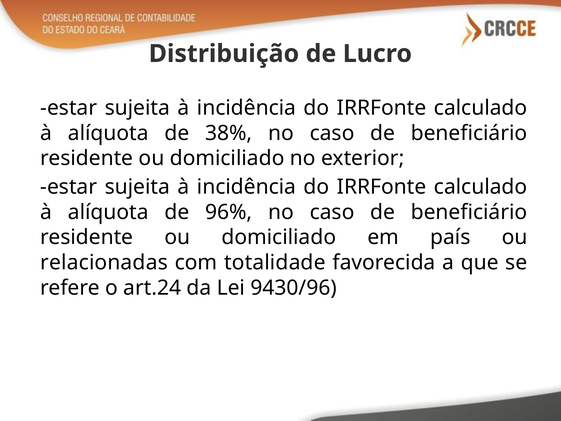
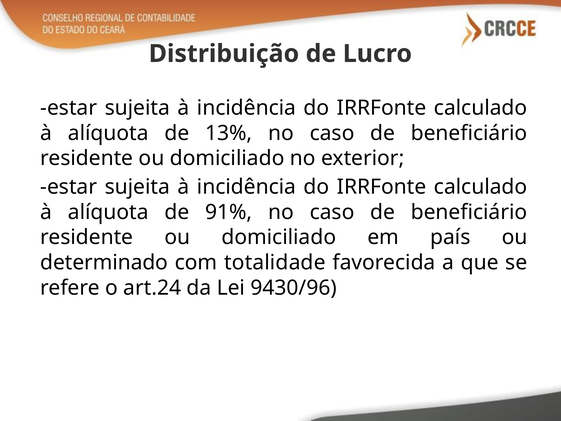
38%: 38% -> 13% (229, 133)
96%: 96% -> 91% (229, 212)
relacionadas: relacionadas -> determinado (104, 262)
